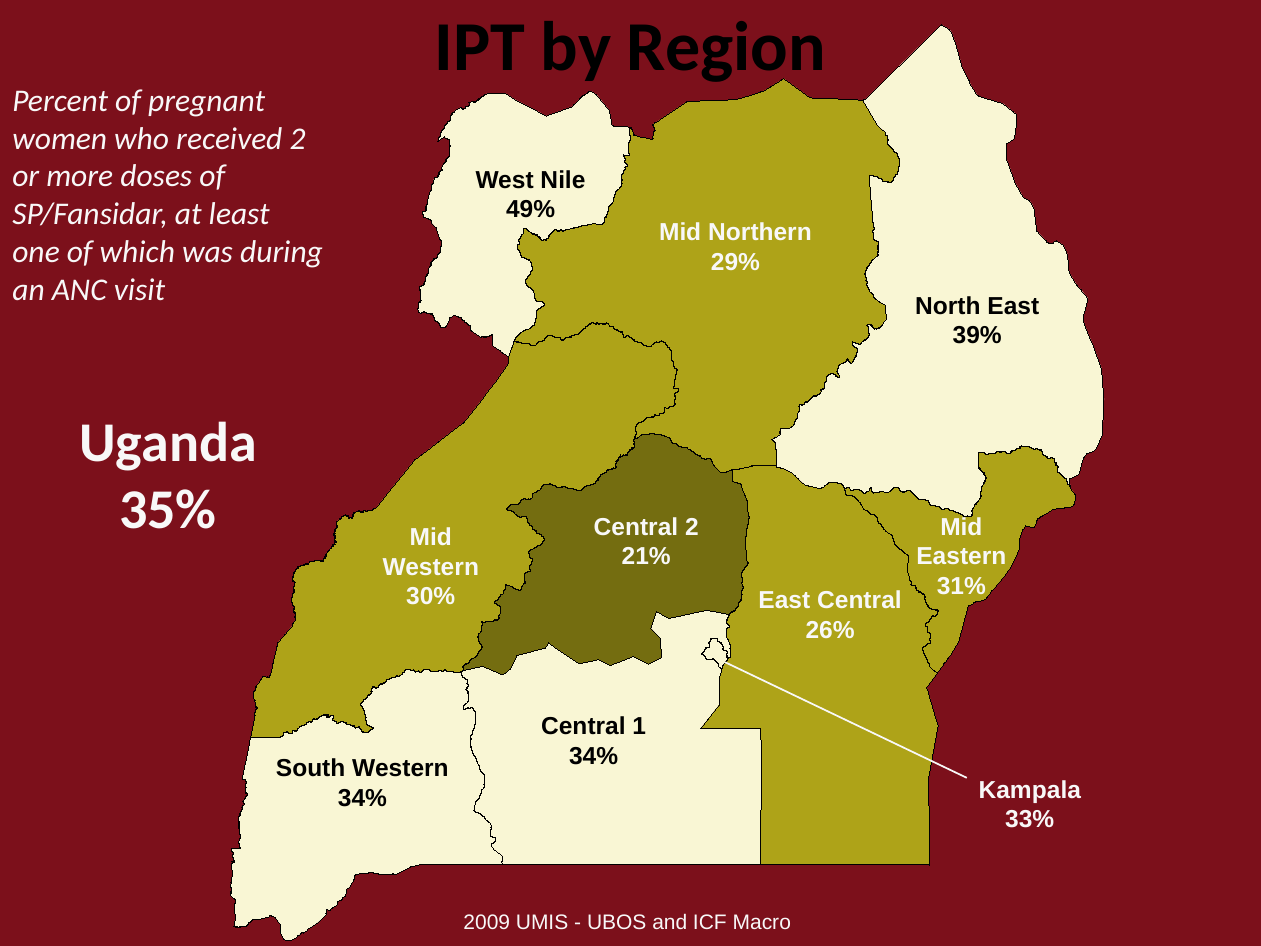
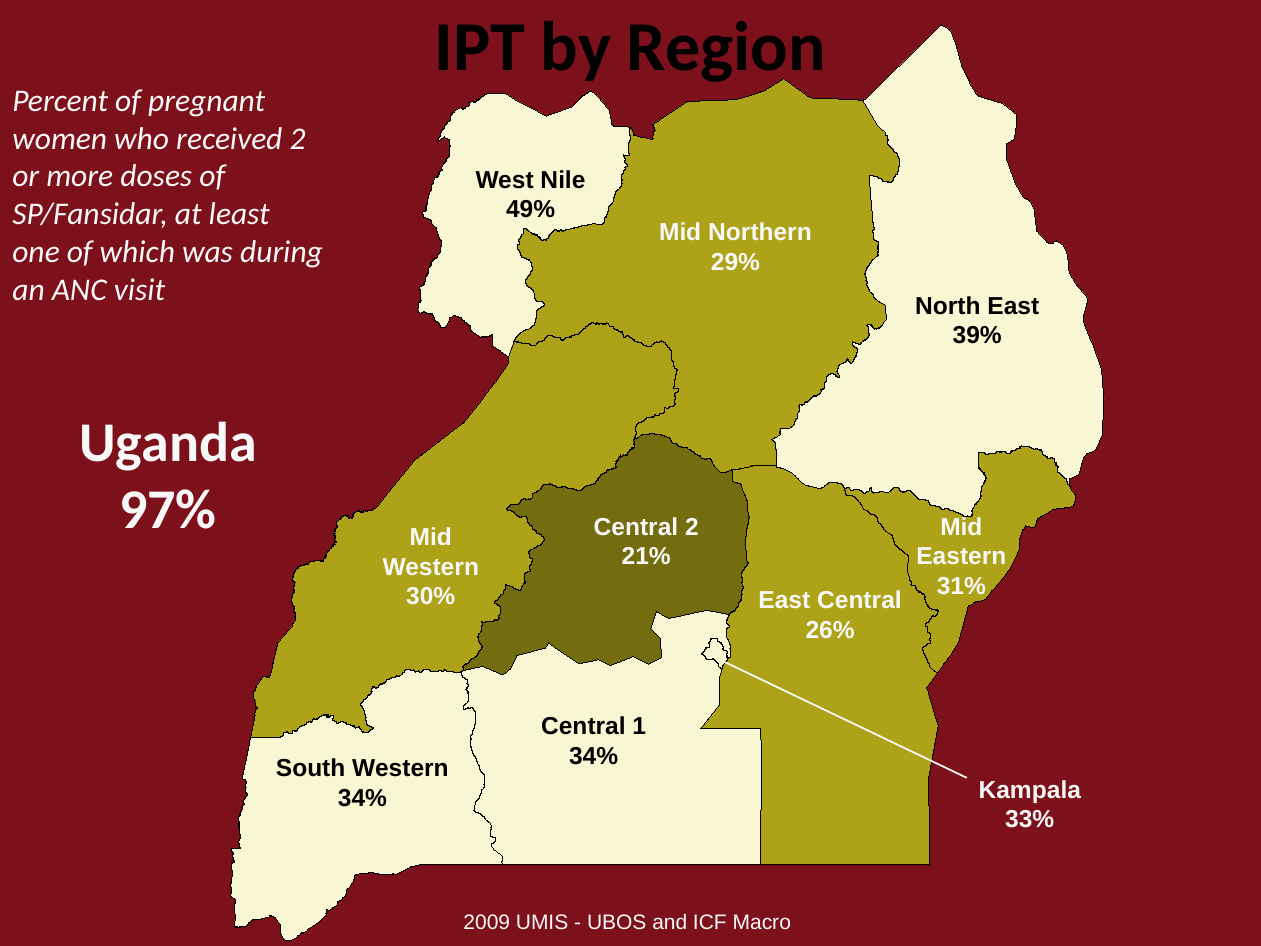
35%: 35% -> 97% (168, 510)
